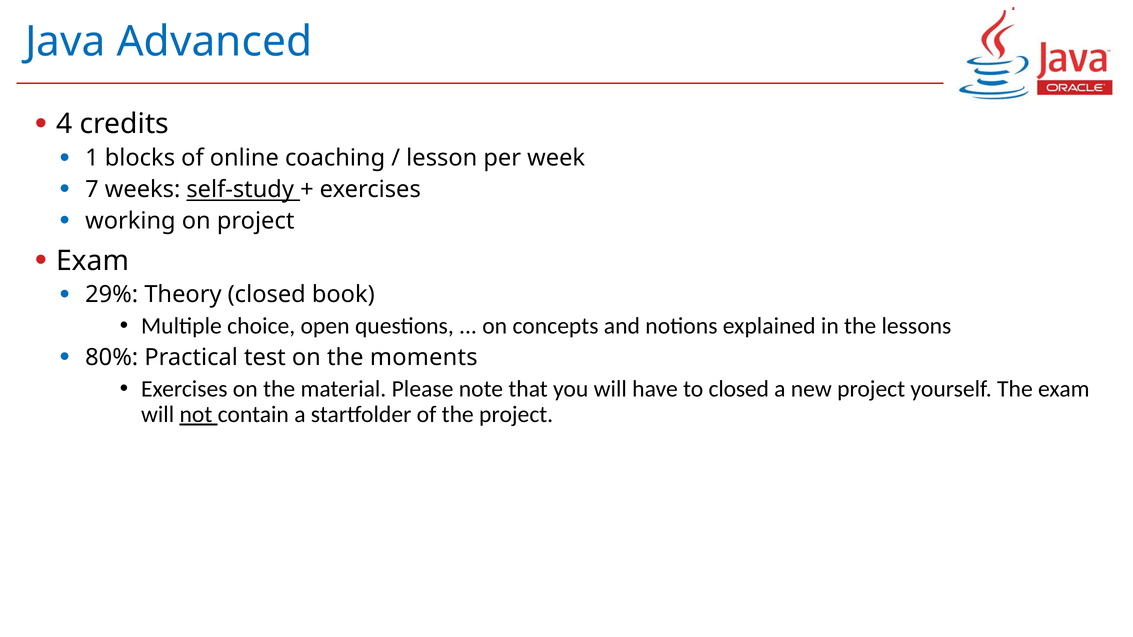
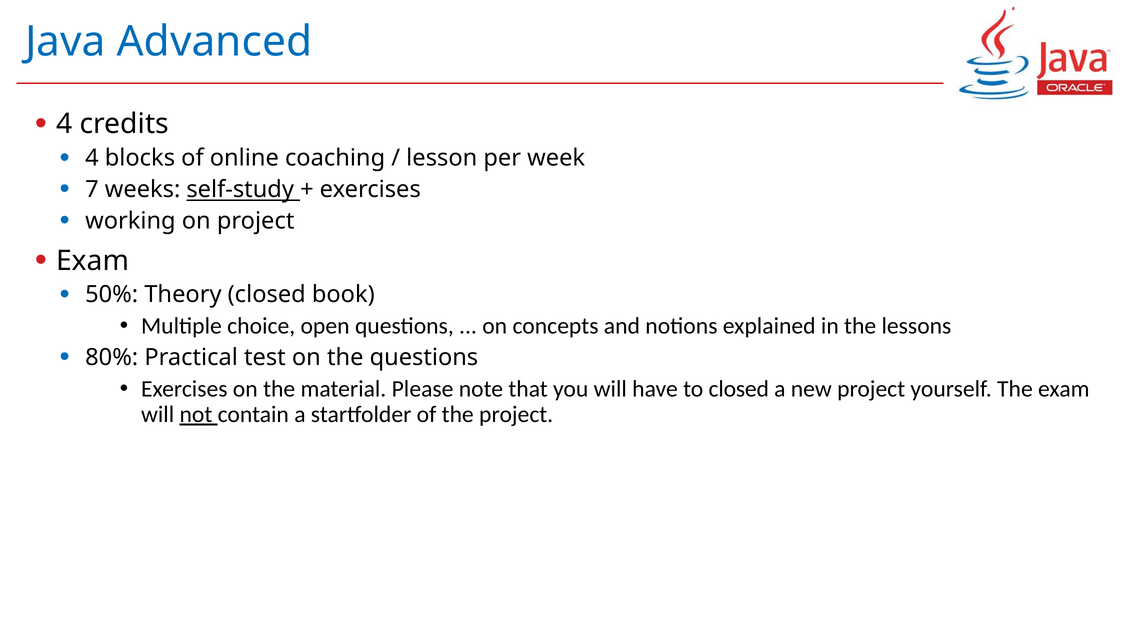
1: 1 -> 4 (92, 158)
29%: 29% -> 50% (112, 295)
the moments: moments -> questions (424, 358)
